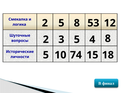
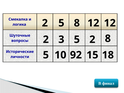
8 53: 53 -> 12 (93, 23)
5 4: 4 -> 2 (92, 39)
74: 74 -> 92 (76, 55)
